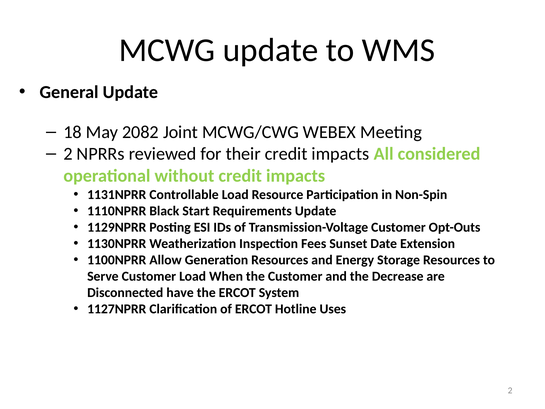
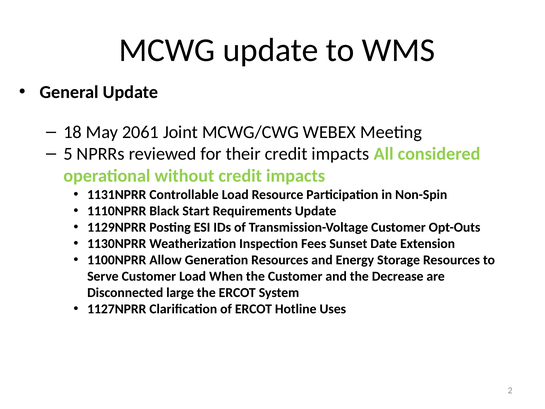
2082: 2082 -> 2061 (140, 132)
2: 2 -> 5 (68, 154)
have: have -> large (180, 293)
